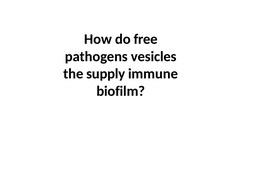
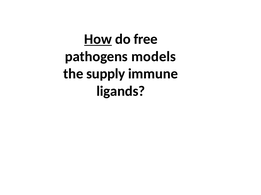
How underline: none -> present (98, 39)
vesicles: vesicles -> models (154, 57)
biofilm: biofilm -> ligands (121, 91)
